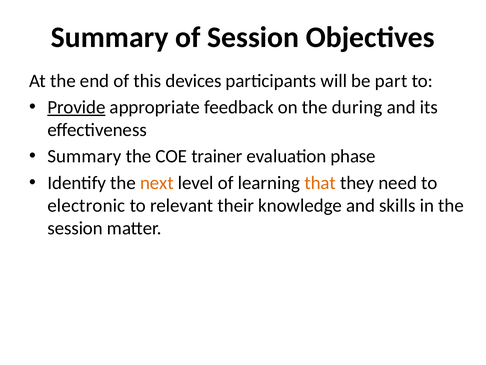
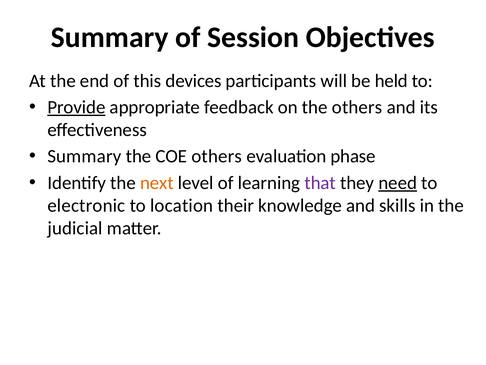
part: part -> held (391, 81)
the during: during -> others (357, 107)
COE trainer: trainer -> others (217, 156)
that colour: orange -> purple (320, 183)
need underline: none -> present (398, 183)
relevant: relevant -> location (182, 205)
session: session -> judicial (75, 228)
